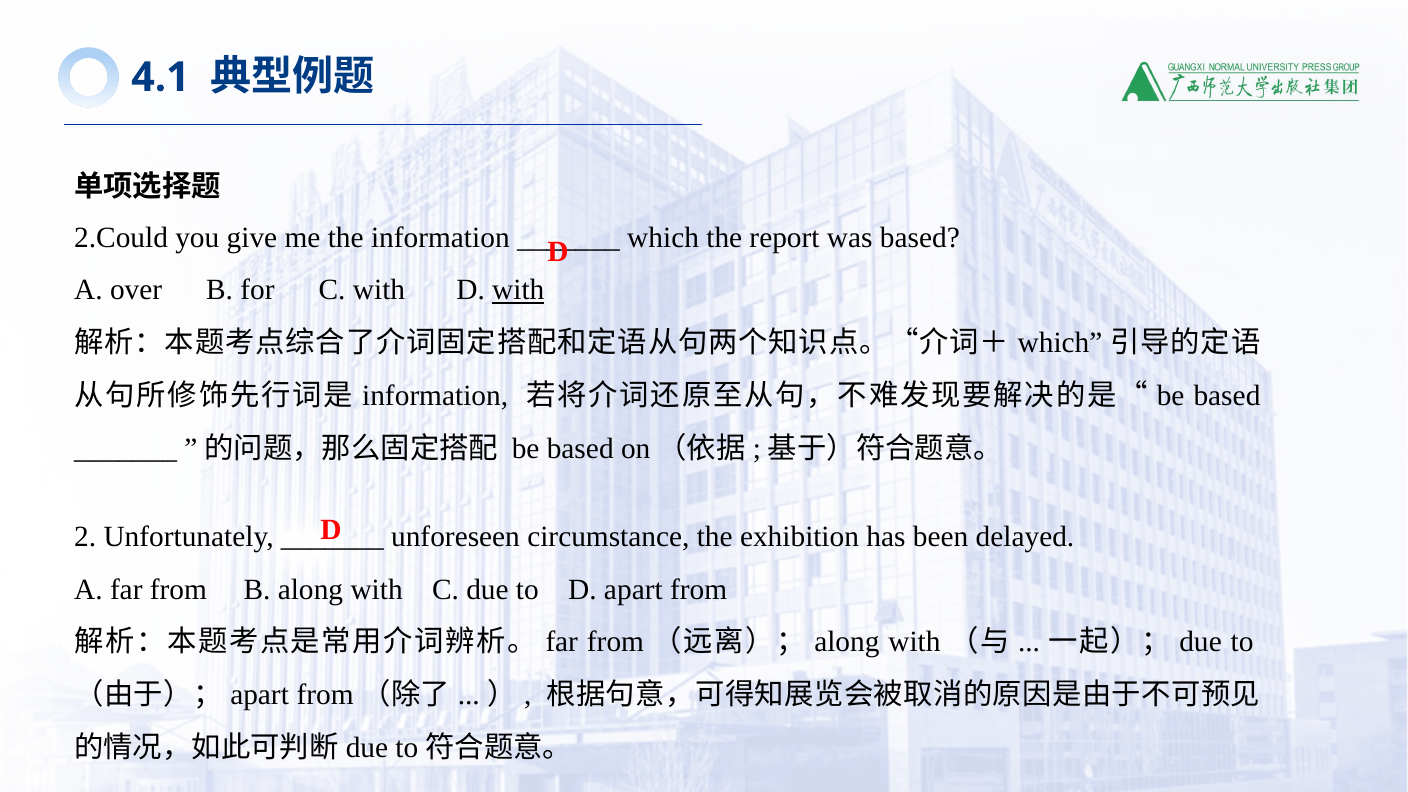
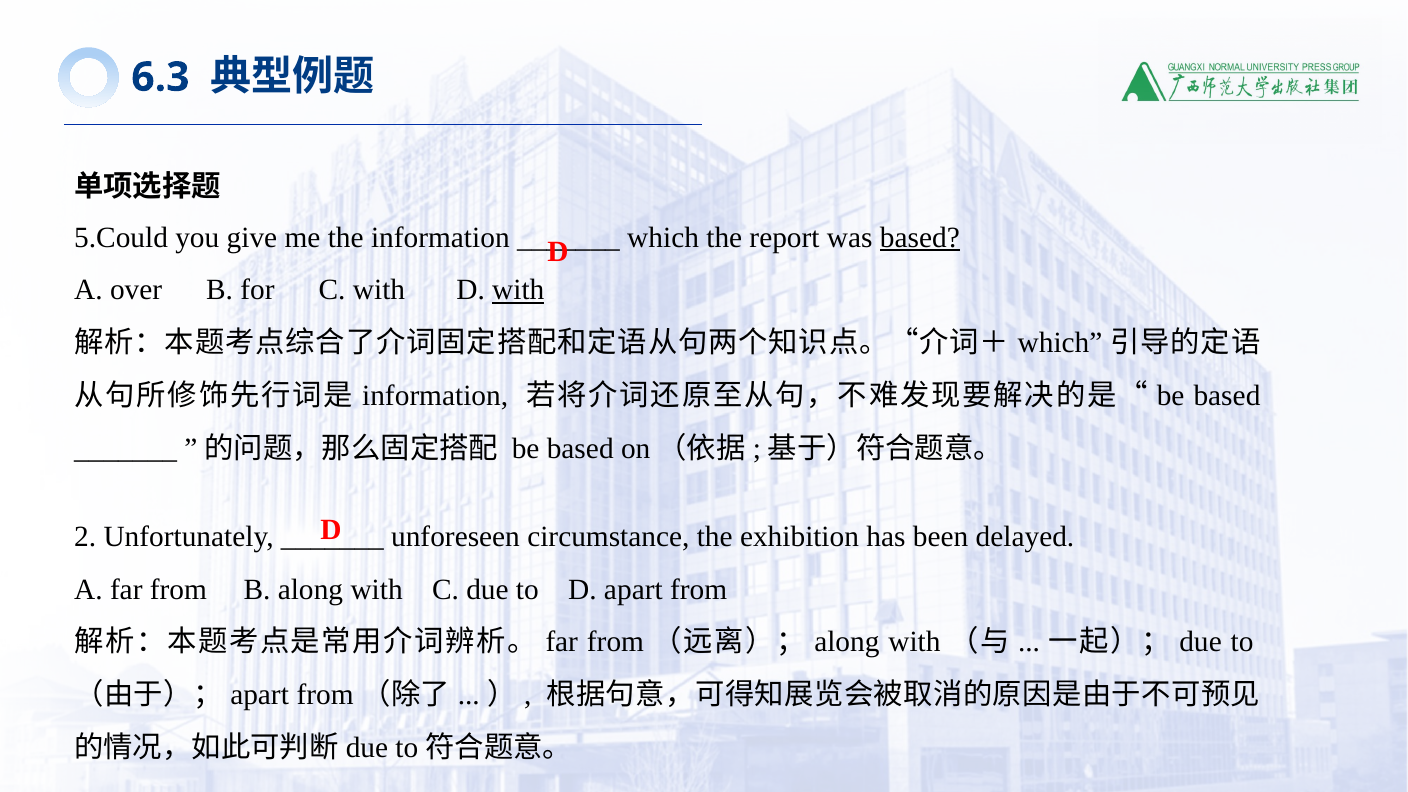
4.1: 4.1 -> 6.3 (160, 77)
2.Could: 2.Could -> 5.Could (121, 237)
based underline: none -> present (920, 237)
